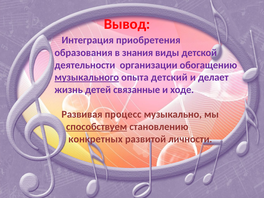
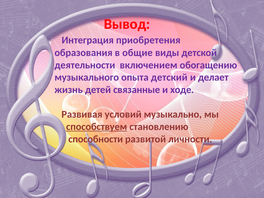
знания: знания -> общие (137, 53)
организации: организации -> включением (149, 65)
музыкального underline: present -> none (87, 77)
процесс: процесс -> условий (123, 114)
конкретных: конкретных -> способности (96, 139)
